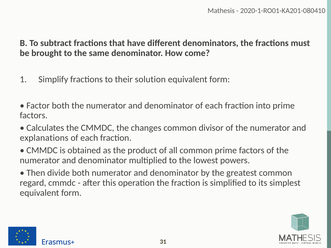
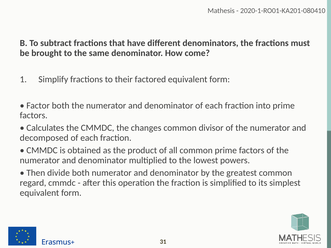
solution: solution -> factored (150, 79)
explanations: explanations -> decomposed (44, 138)
